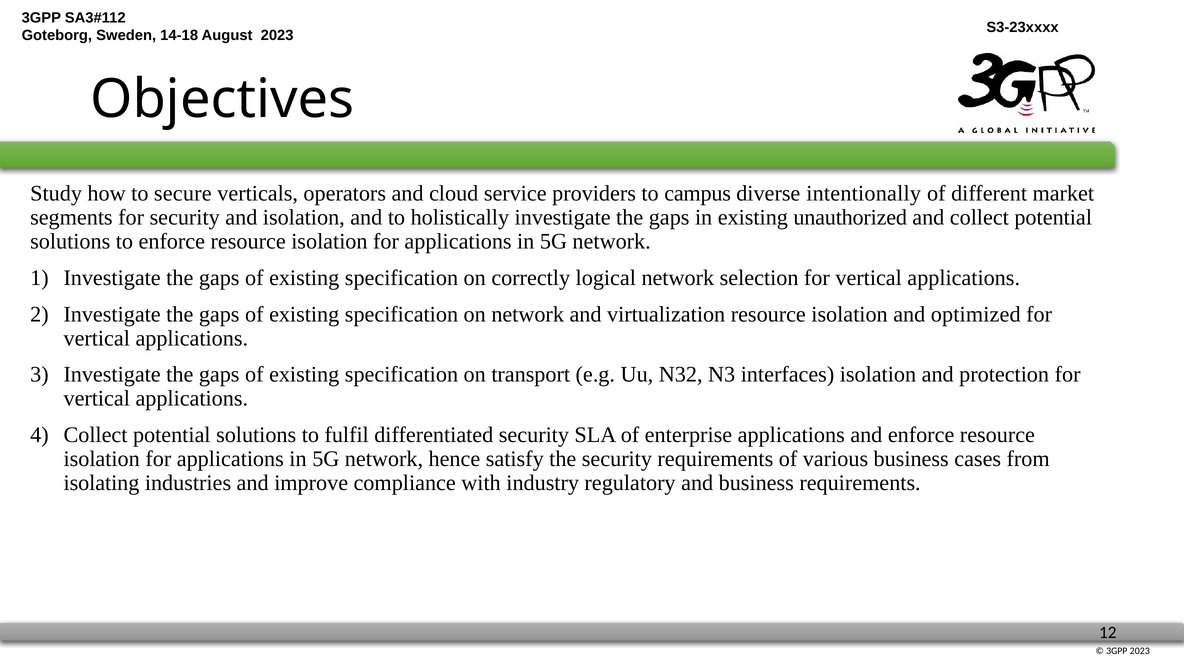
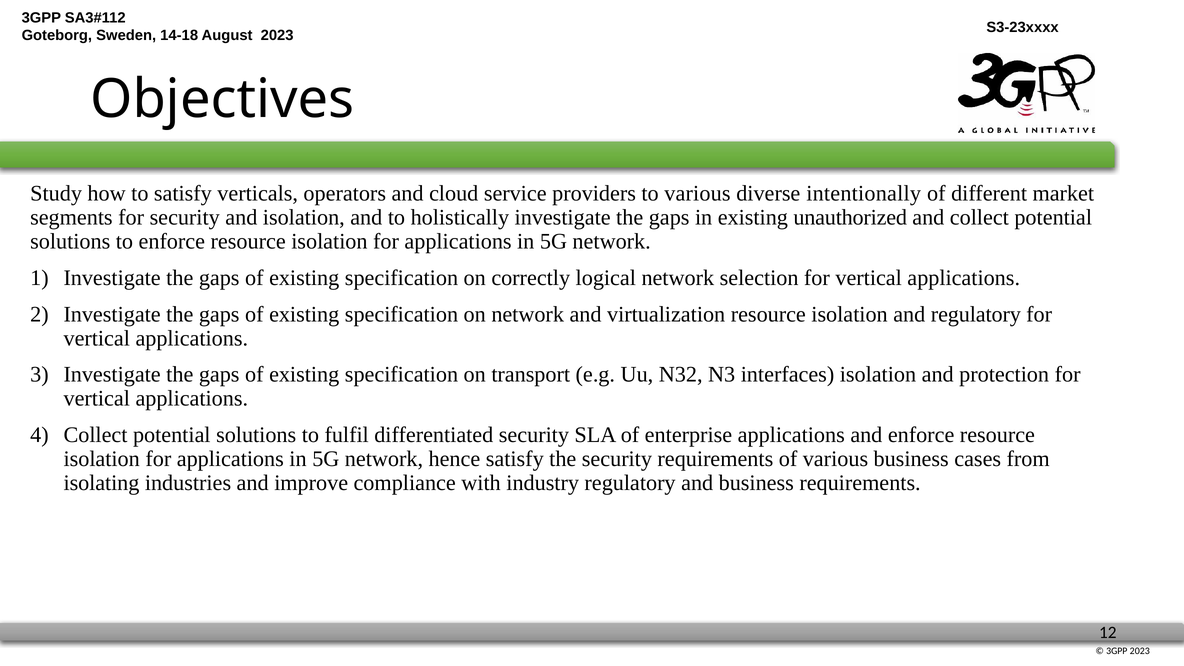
to secure: secure -> satisfy (183, 194)
to campus: campus -> various (697, 194)
and optimized: optimized -> regulatory (976, 314)
